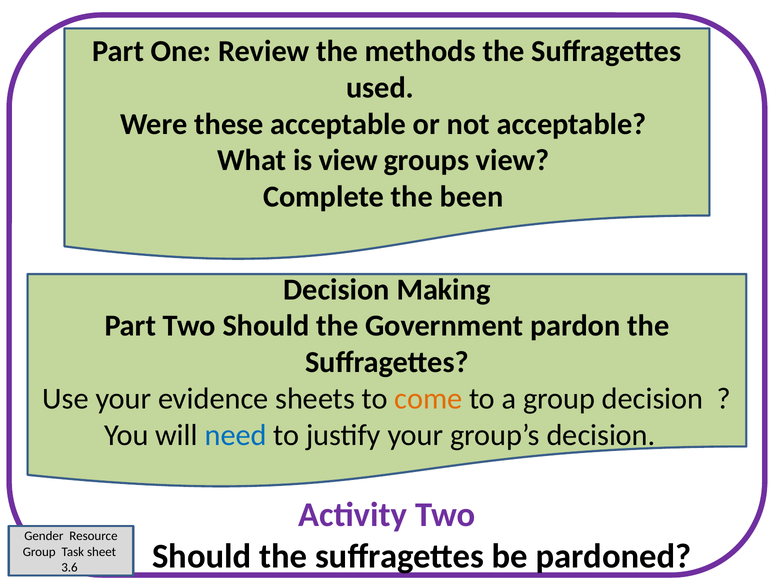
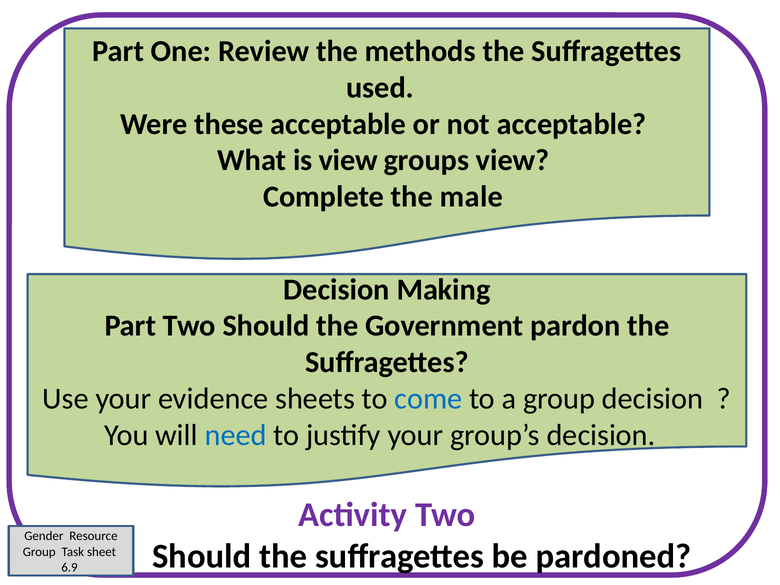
been: been -> male (472, 197)
come colour: orange -> blue (428, 399)
3.6: 3.6 -> 6.9 (70, 567)
